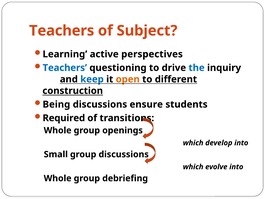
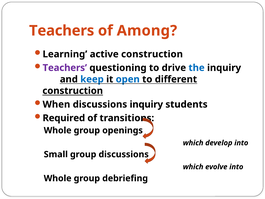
Subject: Subject -> Among (147, 31)
active perspectives: perspectives -> construction (152, 54)
Teachers colour: blue -> purple (65, 68)
open colour: orange -> blue (128, 79)
Being: Being -> When (56, 104)
discussions ensure: ensure -> inquiry (146, 104)
